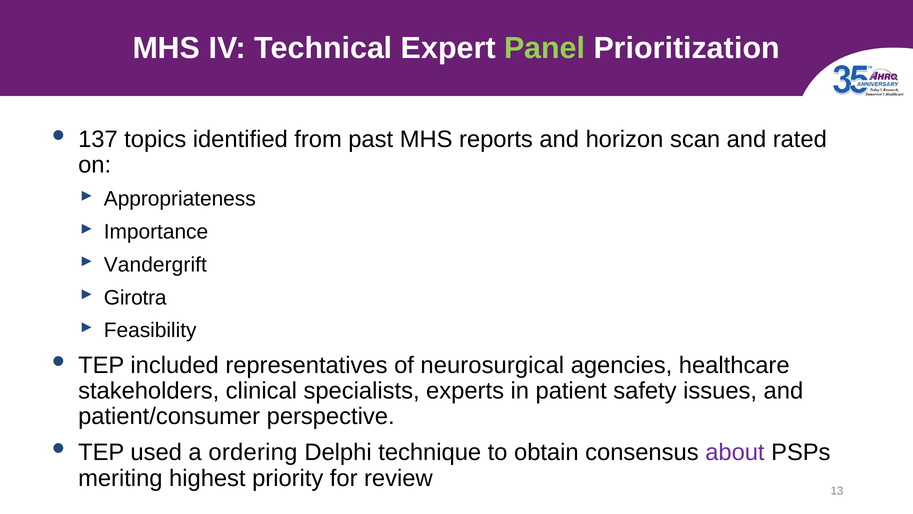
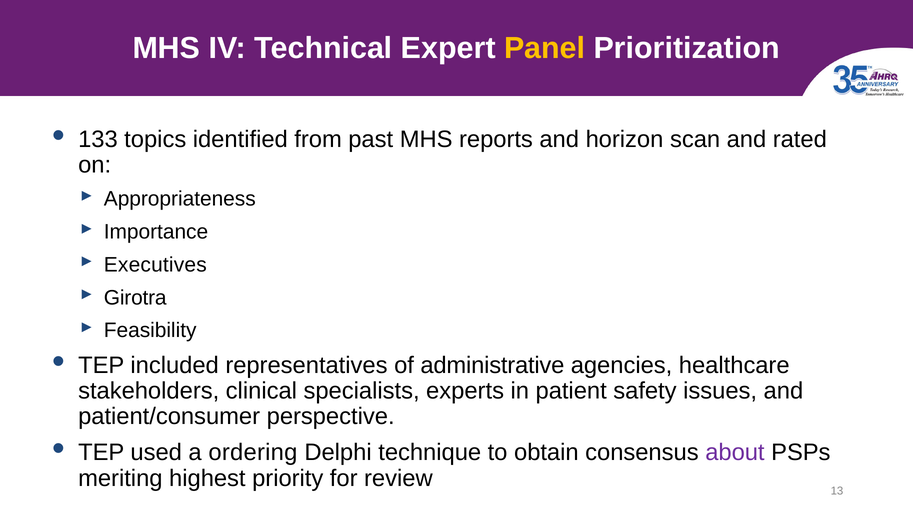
Panel colour: light green -> yellow (545, 48)
137: 137 -> 133 (98, 139)
Vandergrift: Vandergrift -> Executives (155, 265)
neurosurgical: neurosurgical -> administrative (492, 365)
